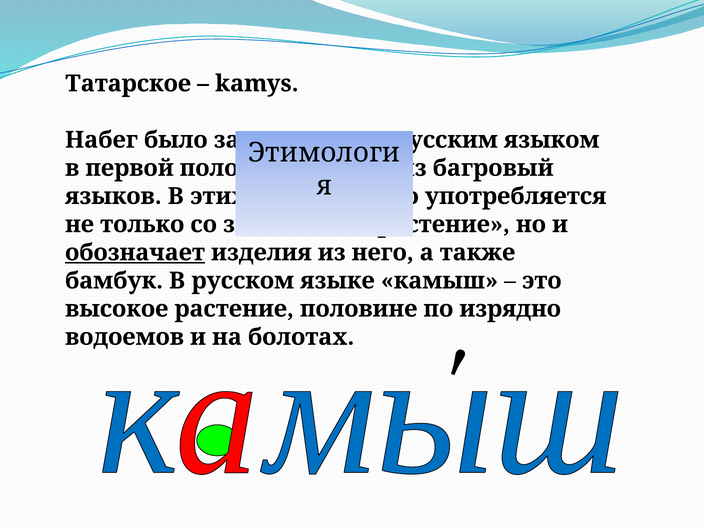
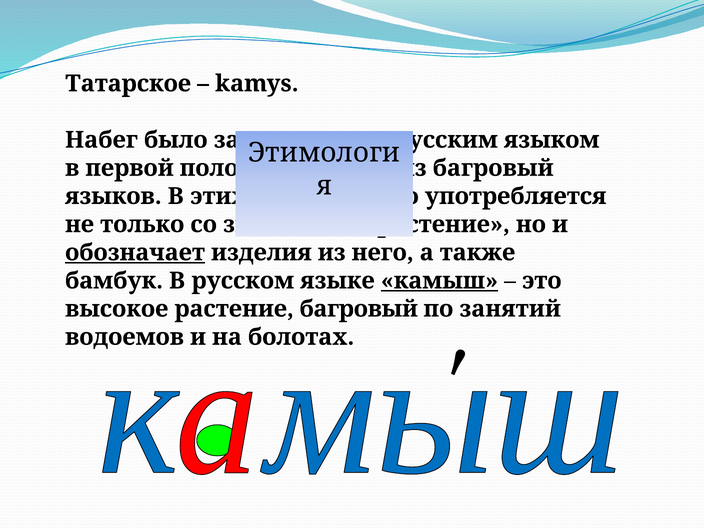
камыш underline: none -> present (439, 281)
растение половине: половине -> багровый (359, 309)
изрядно: изрядно -> занятий (510, 309)
